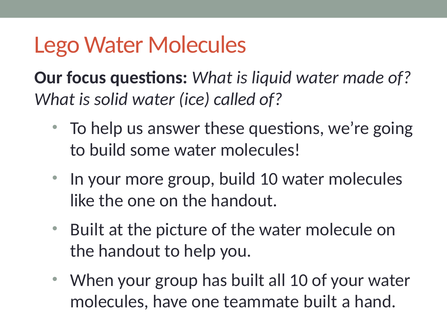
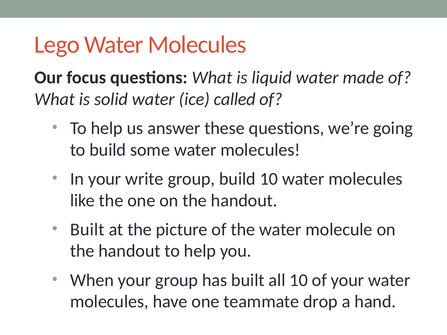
more: more -> write (144, 179)
teammate built: built -> drop (320, 302)
